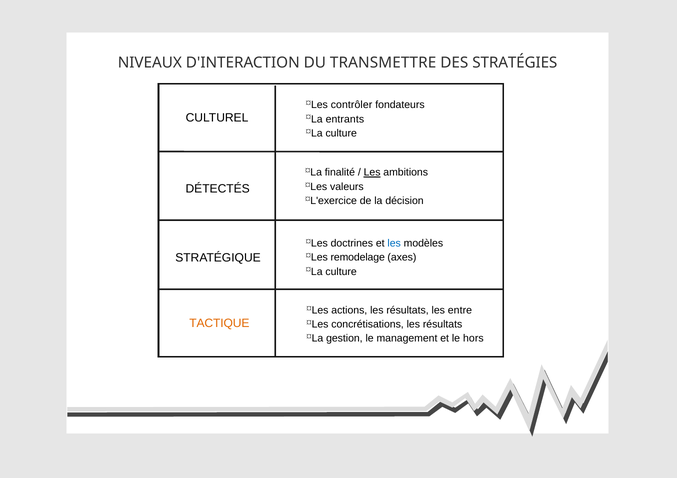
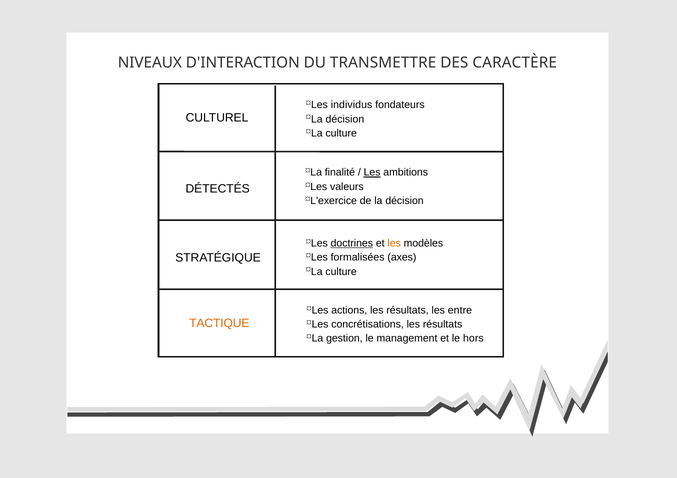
STRATÉGIES: STRATÉGIES -> CARACTÈRE (515, 63)
contrôler: contrôler -> individus (352, 105)
entrants: entrants -> décision (345, 119)
doctrines underline: none -> present (352, 244)
les colour: blue -> orange (394, 244)
remodelage: remodelage -> formalisées (358, 258)
